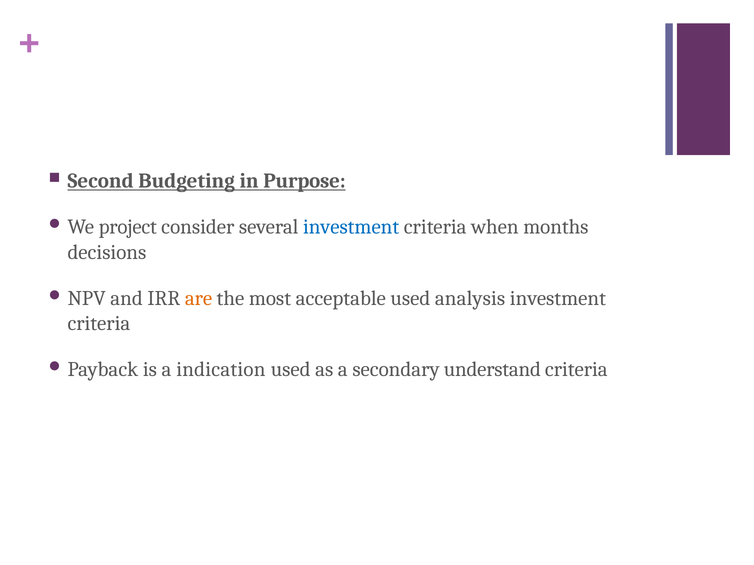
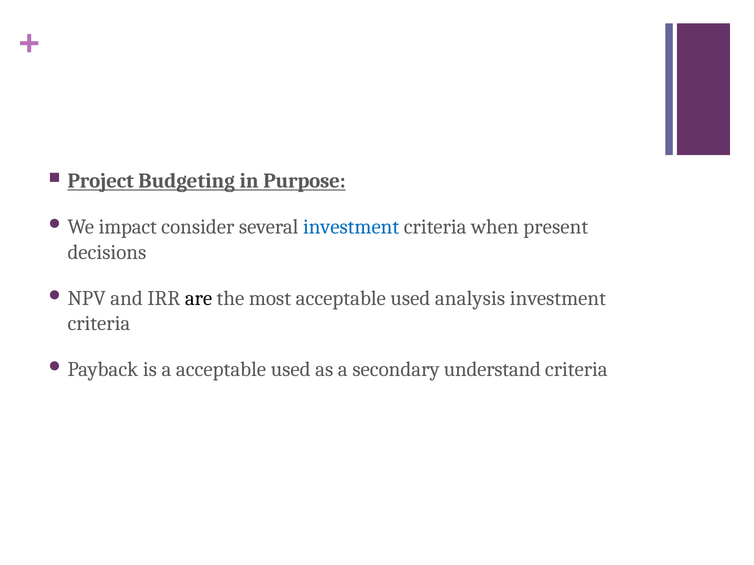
Second: Second -> Project (101, 181)
project: project -> impact (128, 227)
months: months -> present (556, 227)
are colour: orange -> black (199, 299)
a indication: indication -> acceptable (221, 370)
